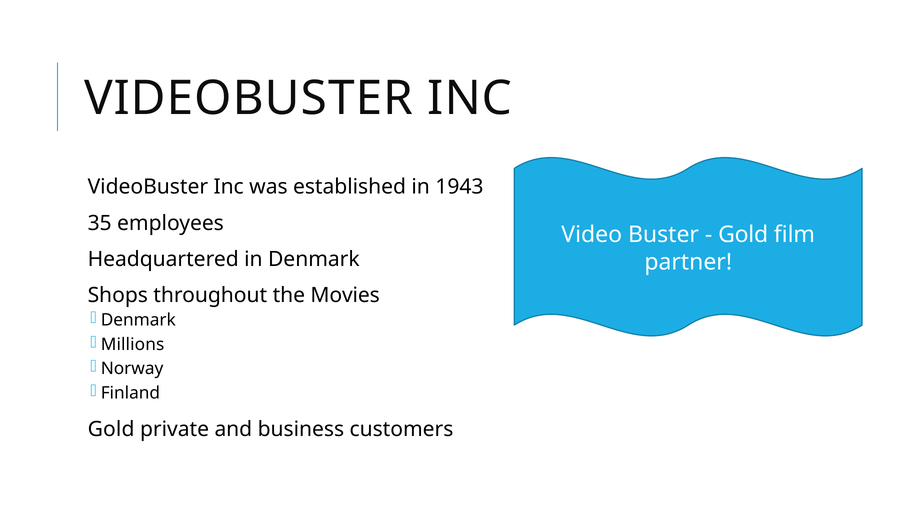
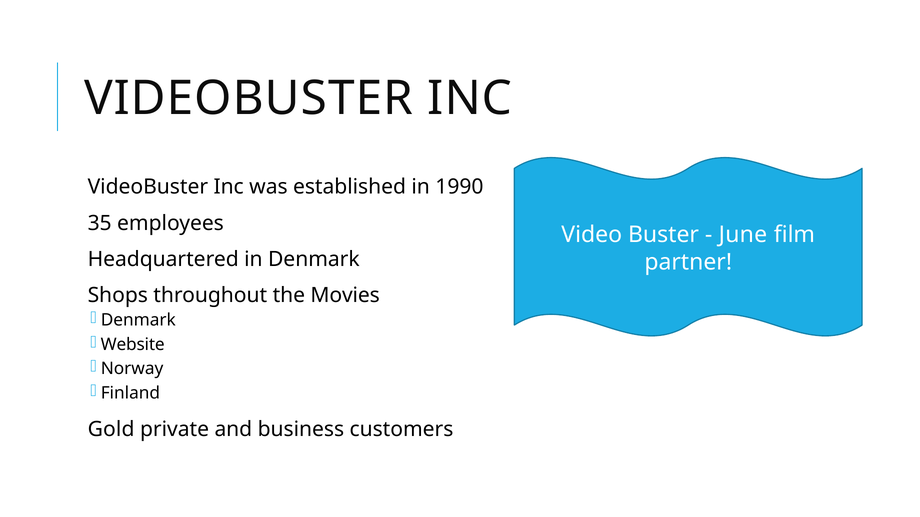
1943: 1943 -> 1990 (459, 187)
Gold: Gold -> June (743, 235)
Millions: Millions -> Website (133, 345)
